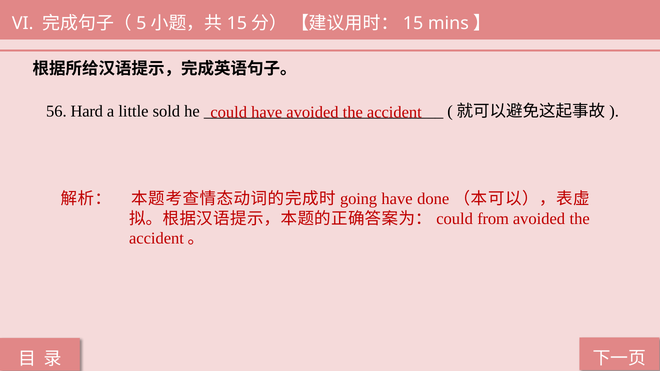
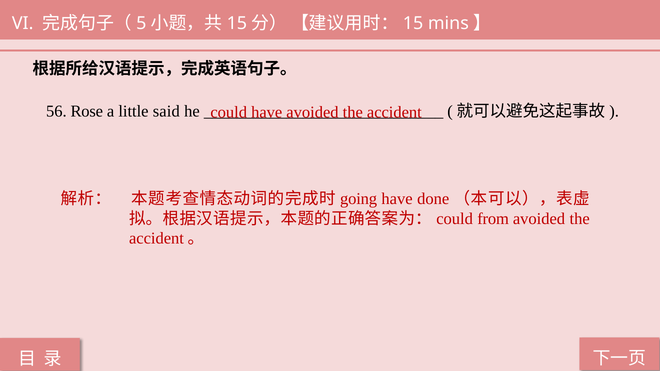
Hard: Hard -> Rose (87, 111)
sold: sold -> said (166, 111)
